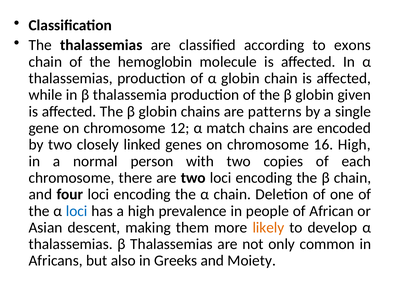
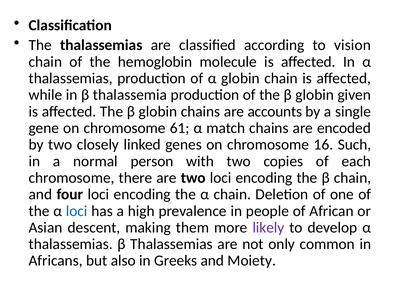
exons: exons -> vision (352, 45)
patterns: patterns -> accounts (275, 112)
12: 12 -> 61 (180, 128)
16 High: High -> Such (354, 145)
likely colour: orange -> purple (268, 228)
